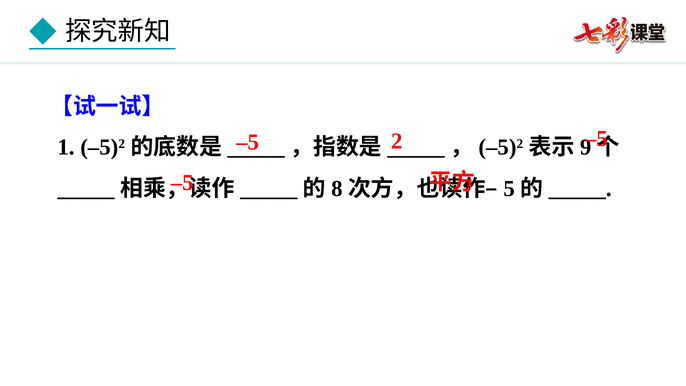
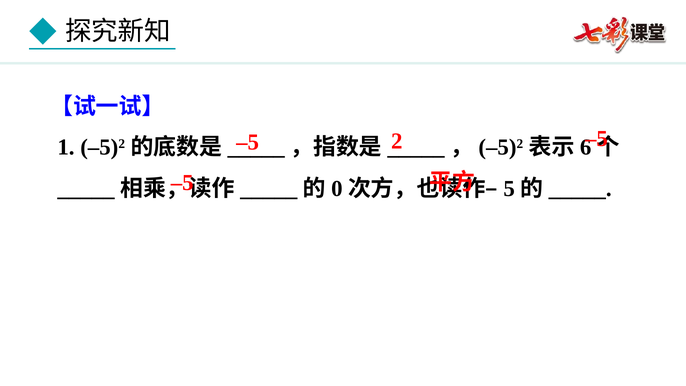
9: 9 -> 6 (586, 147)
8: 8 -> 0 (337, 188)
